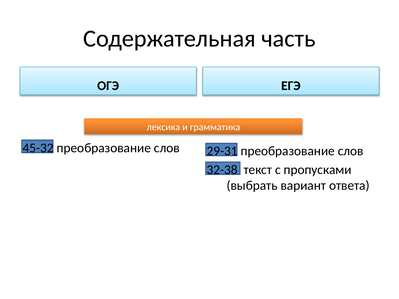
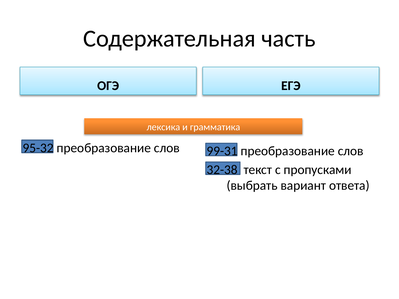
45-32: 45-32 -> 95-32 (38, 148)
29-31: 29-31 -> 99-31 (222, 151)
